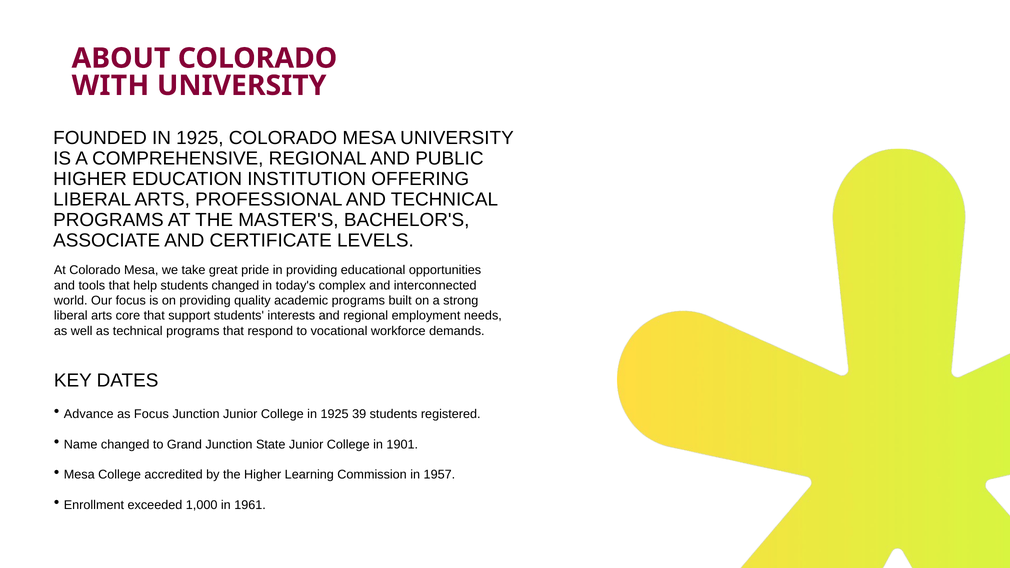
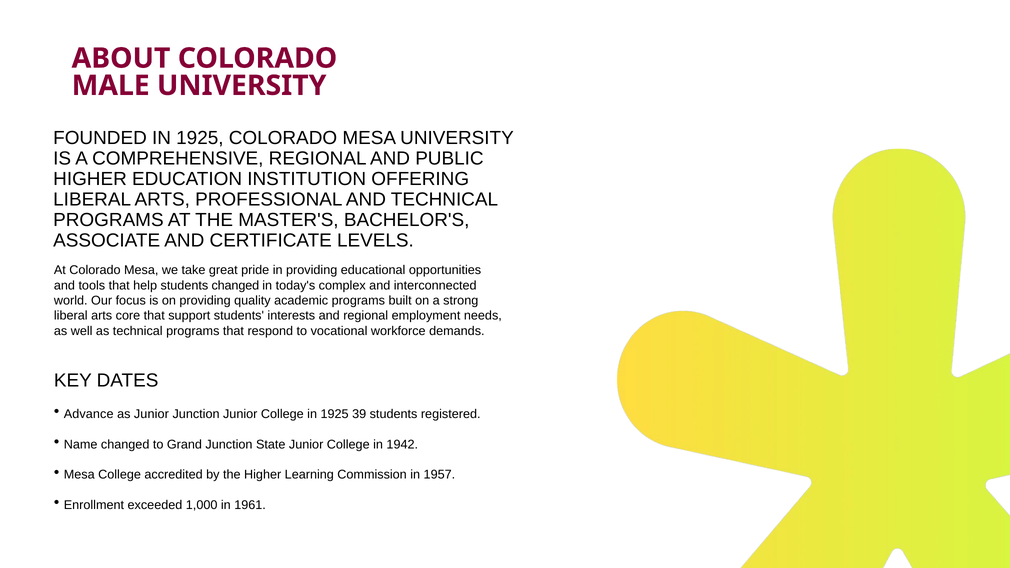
WITH: WITH -> MALE (111, 86)
as Focus: Focus -> Junior (151, 414)
1901: 1901 -> 1942 (402, 445)
